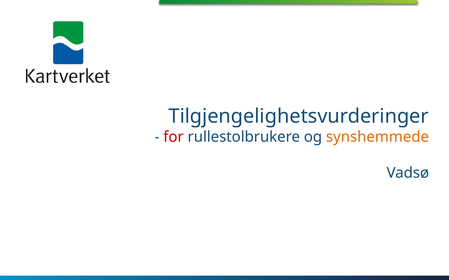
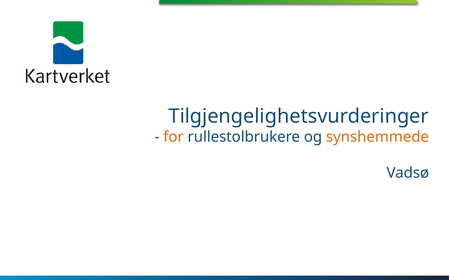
for colour: red -> orange (174, 137)
